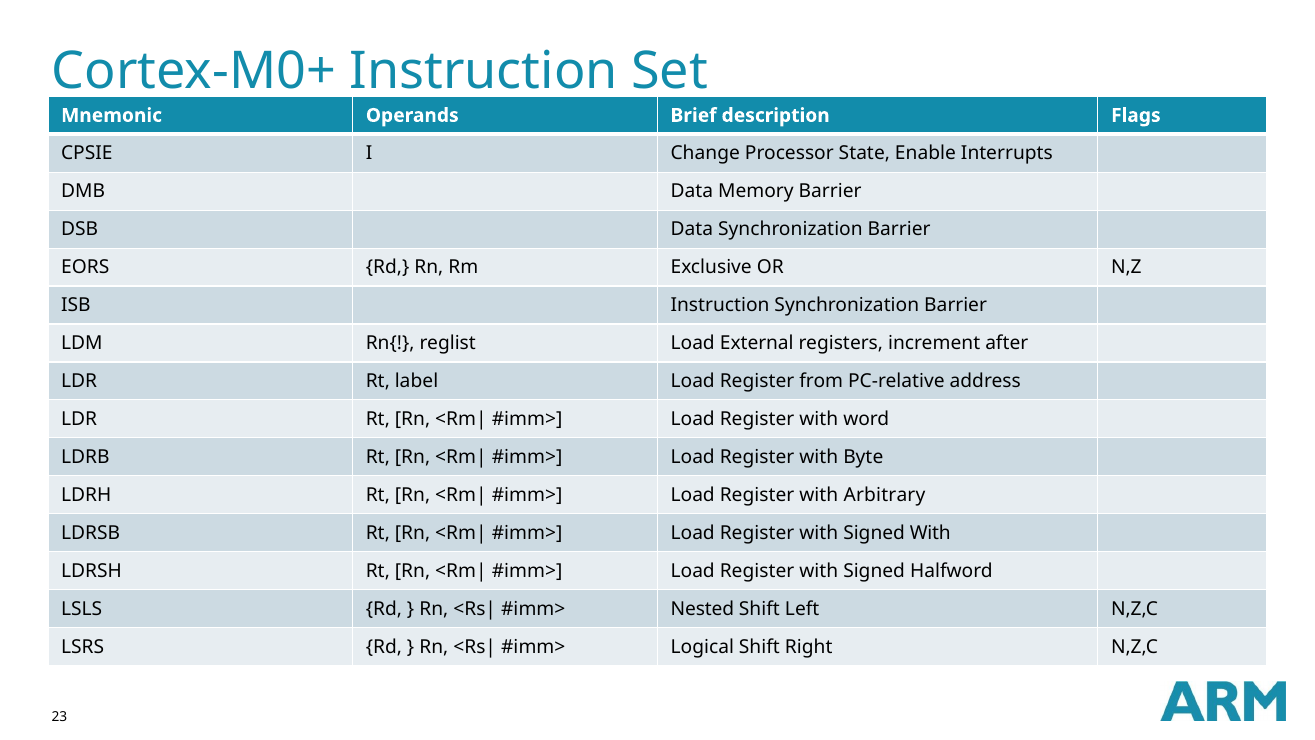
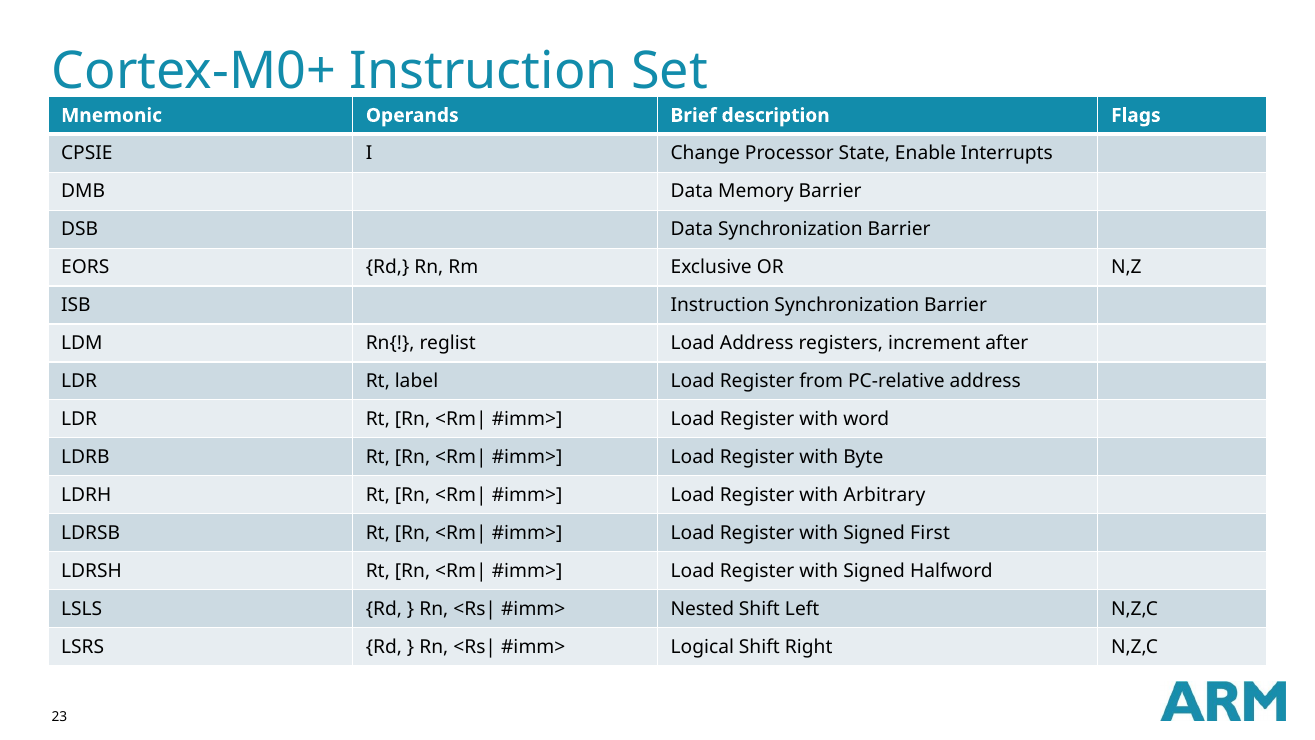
Load External: External -> Address (757, 343)
Signed With: With -> First (930, 533)
